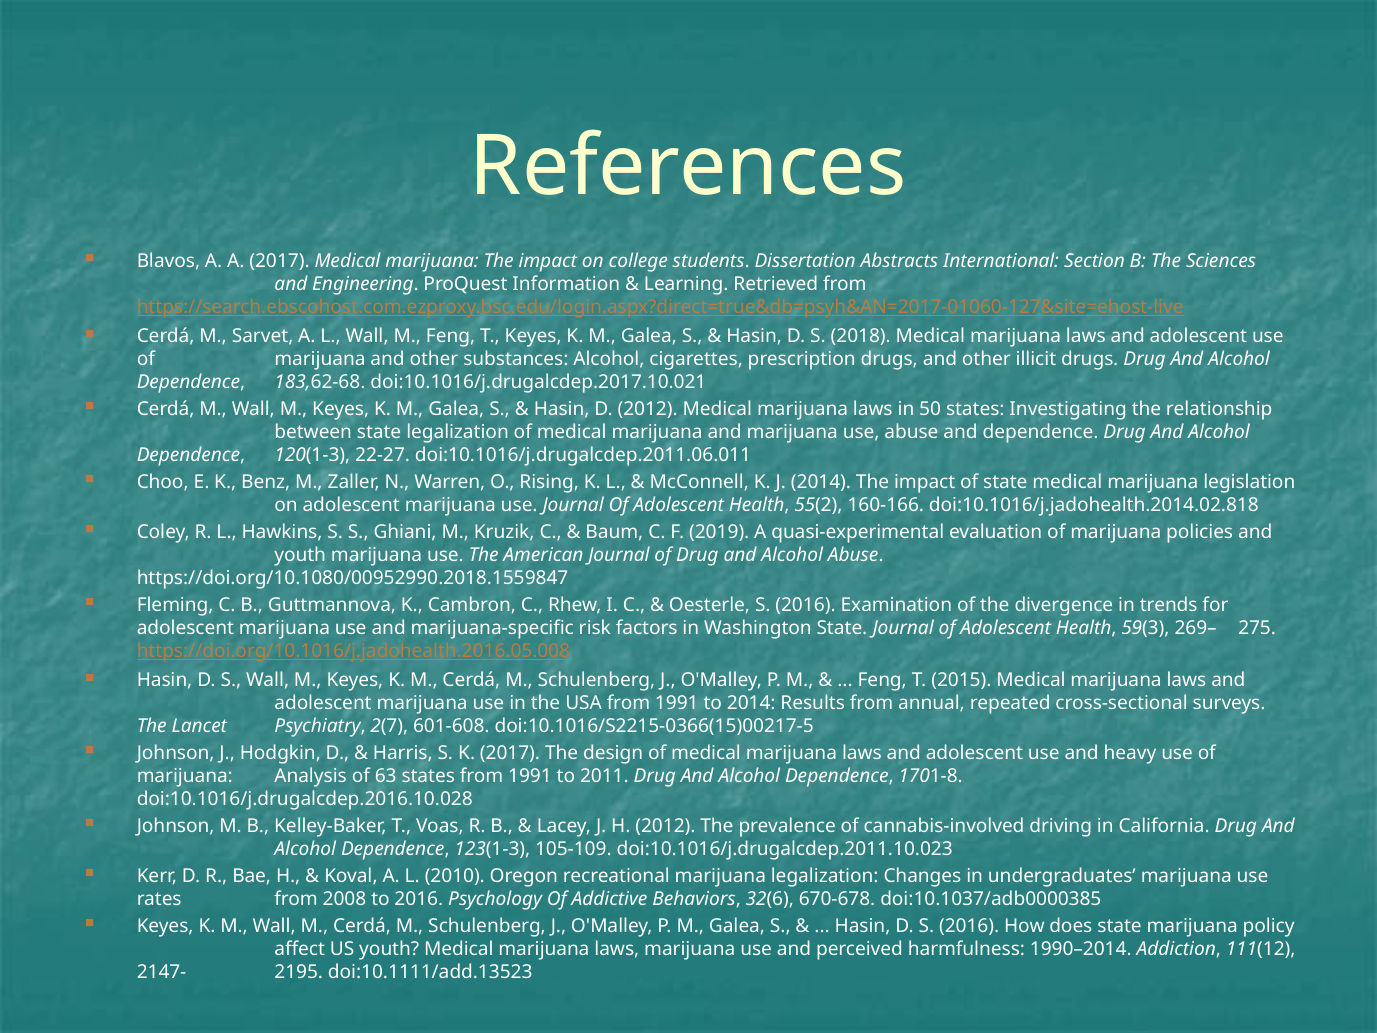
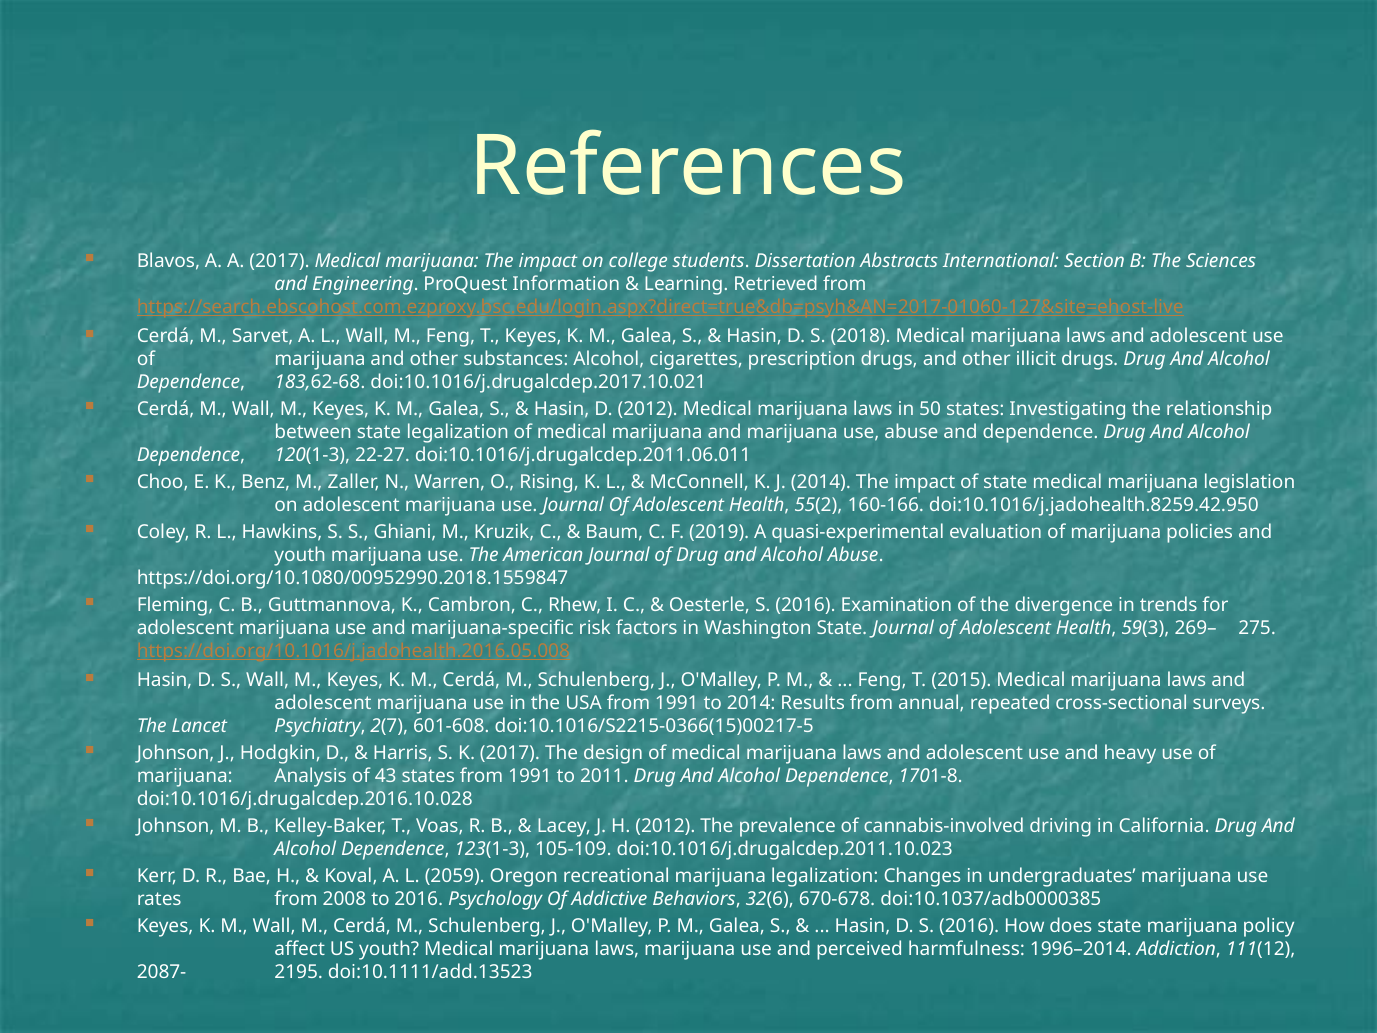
doi:10.1016/j.jadohealth.2014.02.818: doi:10.1016/j.jadohealth.2014.02.818 -> doi:10.1016/j.jadohealth.8259.42.950 (1094, 505)
63: 63 -> 43 (386, 776)
2010: 2010 -> 2059 (455, 876)
1990–2014: 1990–2014 -> 1996–2014 (1081, 949)
2147-: 2147- -> 2087- (162, 972)
